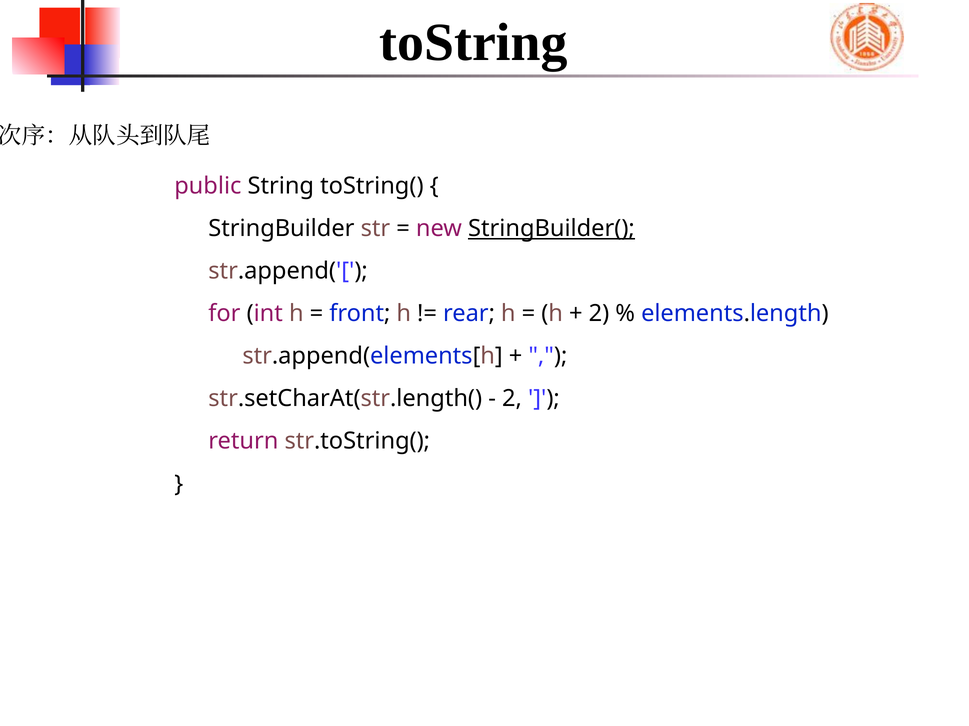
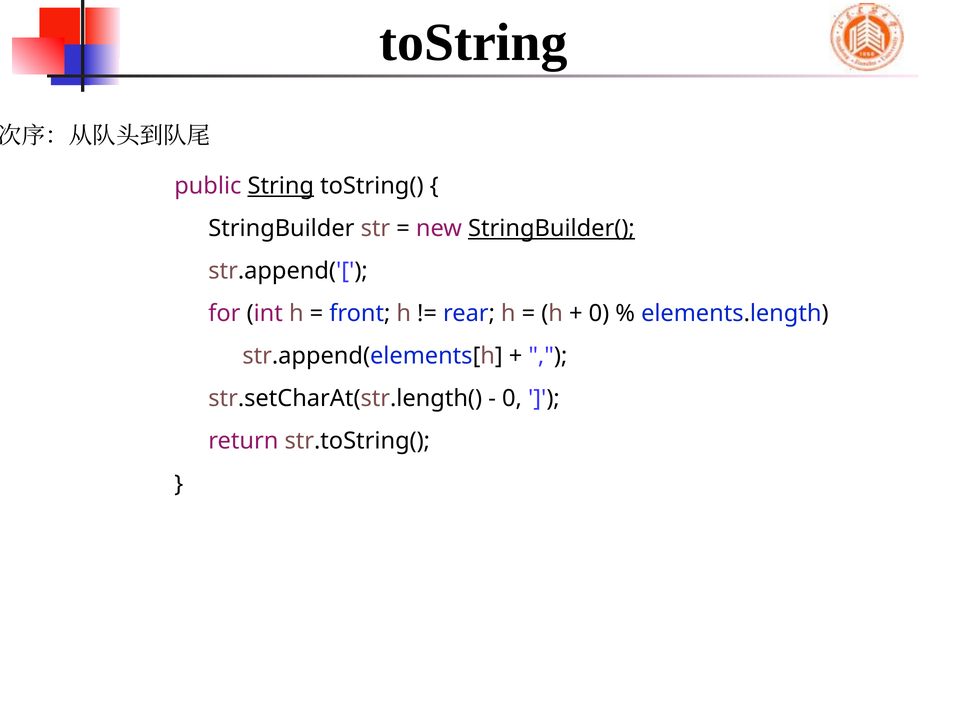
String underline: none -> present (281, 186)
2: 2 -> 0 (599, 314)
2: 2 -> 0 (512, 399)
